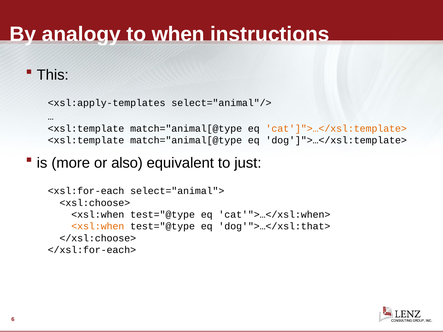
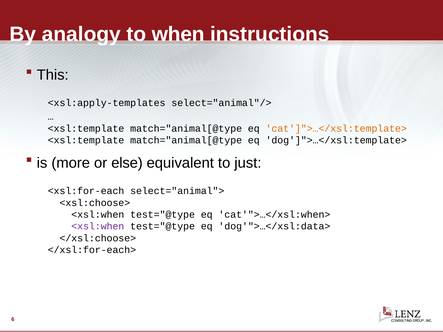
also: also -> else (127, 163)
<xsl:when colour: orange -> purple (98, 227)
dog'">…</xsl:that>: dog'">…</xsl:that> -> dog'">…</xsl:data> (274, 227)
